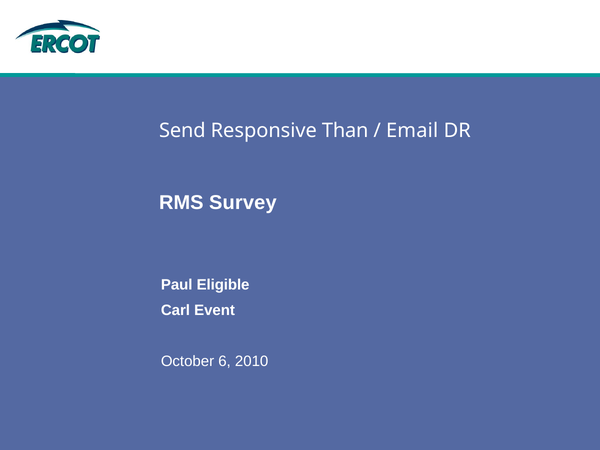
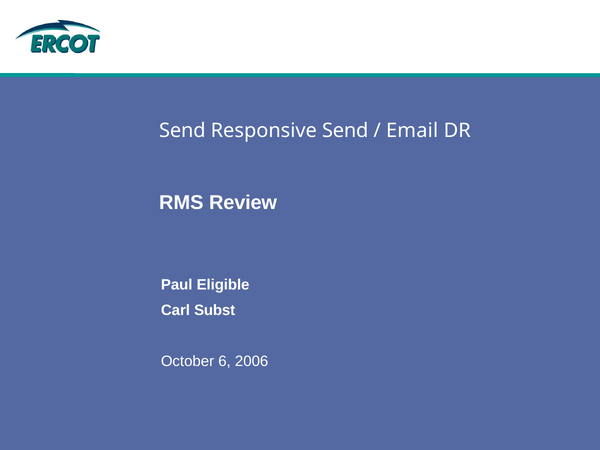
Responsive Than: Than -> Send (345, 131)
Survey: Survey -> Review (243, 203)
Event: Event -> Subst (215, 310)
2010: 2010 -> 2006 (252, 361)
